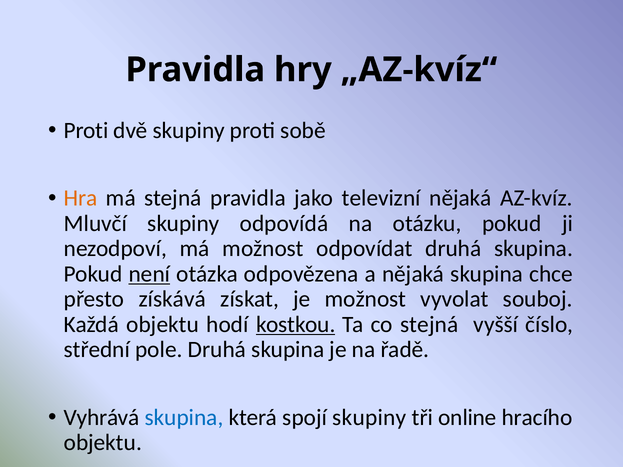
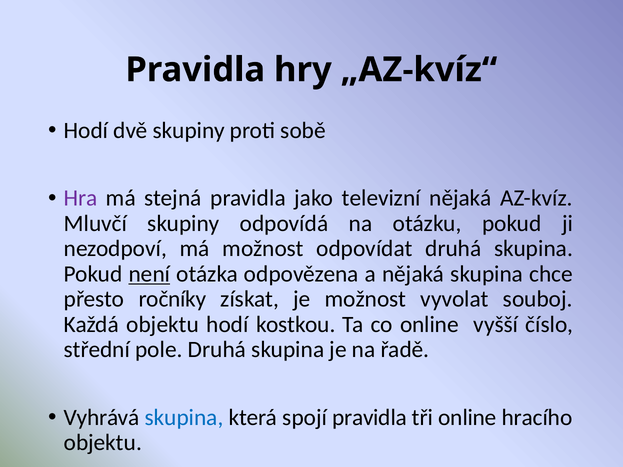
Proti: Proti -> Hodí (86, 130)
Hra colour: orange -> purple (81, 198)
získává: získává -> ročníky (172, 299)
kostkou underline: present -> none (296, 325)
co stejná: stejná -> online (429, 325)
spojí skupiny: skupiny -> pravidla (369, 418)
